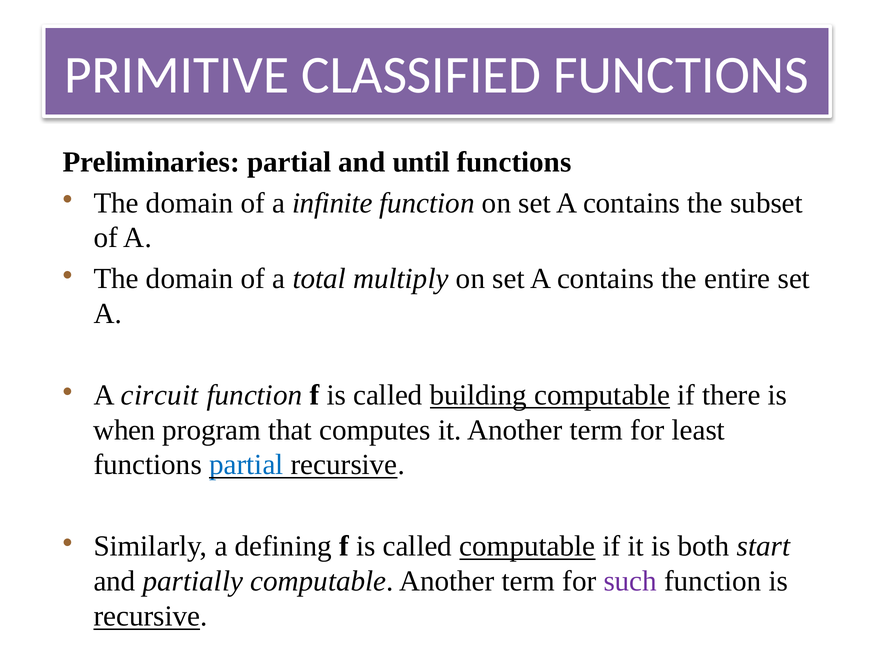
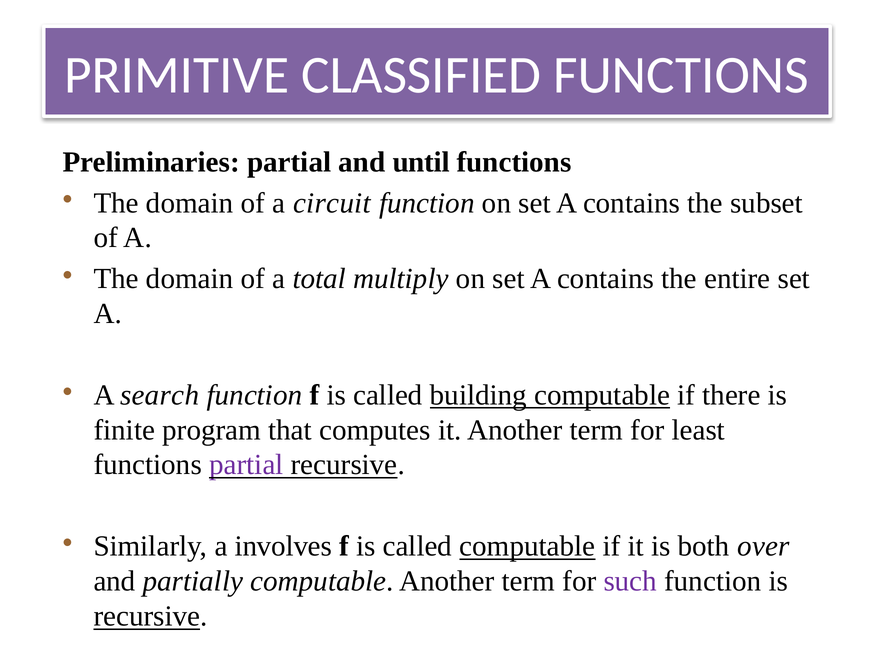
infinite: infinite -> circuit (332, 203)
circuit: circuit -> search (160, 395)
when: when -> finite (124, 430)
partial colour: blue -> purple (246, 465)
defining: defining -> involves (283, 547)
start: start -> over (763, 547)
